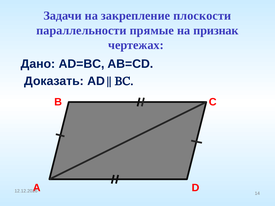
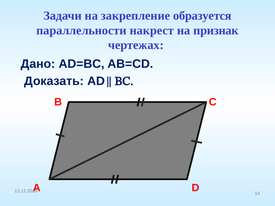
плоскости: плоскости -> образуется (202, 16)
прямые: прямые -> накрест (152, 30)
